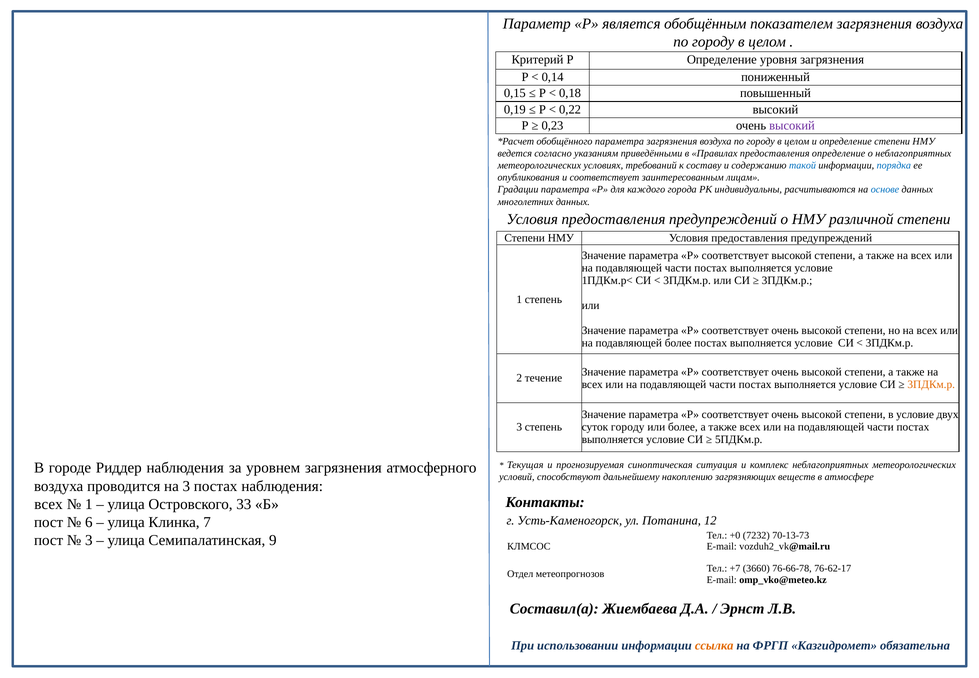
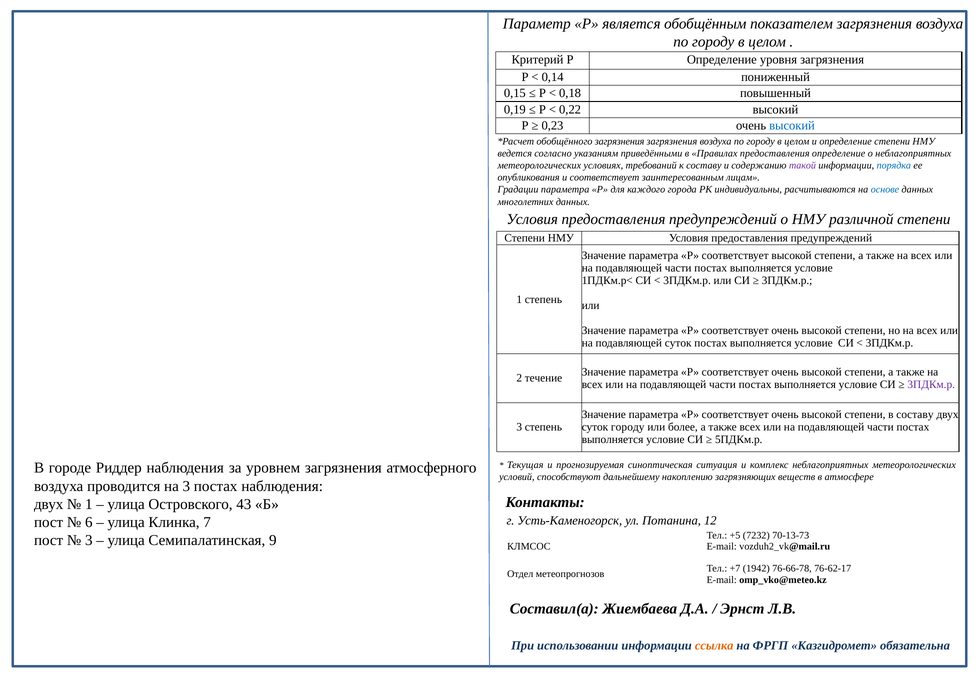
высокий colour: purple -> blue (792, 126)
обобщённого параметра: параметра -> загрязнения (620, 141)
такой colour: blue -> purple (802, 166)
подавляющей более: более -> суток (678, 343)
3ПДКм.р colour: orange -> purple (931, 384)
в условие: условие -> составу (915, 414)
всех: всех -> двух (49, 504)
33: 33 -> 43 (244, 504)
+0: +0 -> +5 (735, 535)
3660: 3660 -> 1942 (756, 568)
